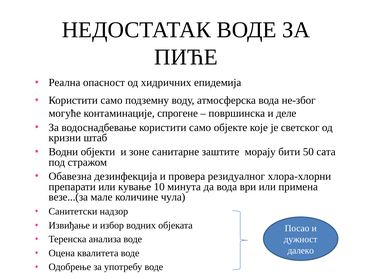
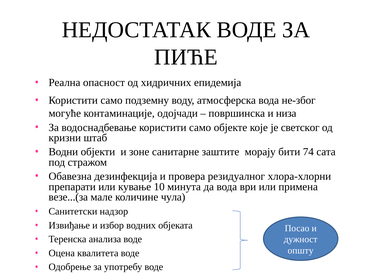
спрогене: спрогене -> одојчади (178, 113)
деле: деле -> низа (286, 113)
50: 50 -> 74 (308, 152)
далеко: далеко -> општу (301, 251)
